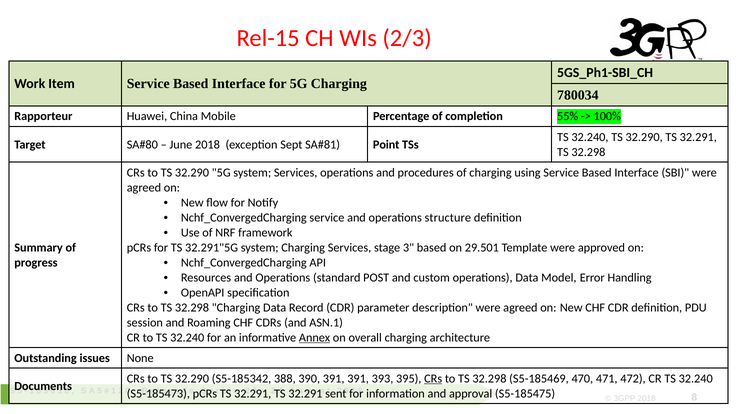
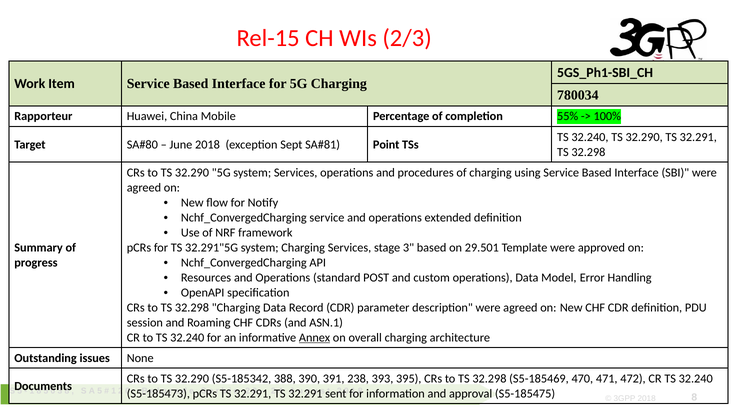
structure: structure -> extended (448, 218)
391 391: 391 -> 238 (358, 379)
CRs underline: present -> none (433, 379)
